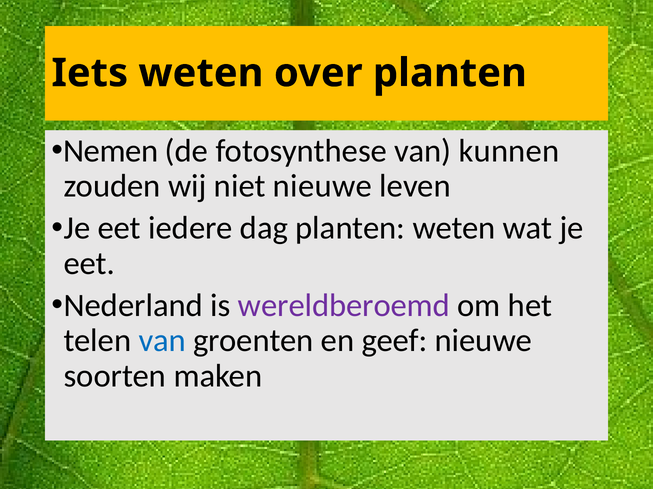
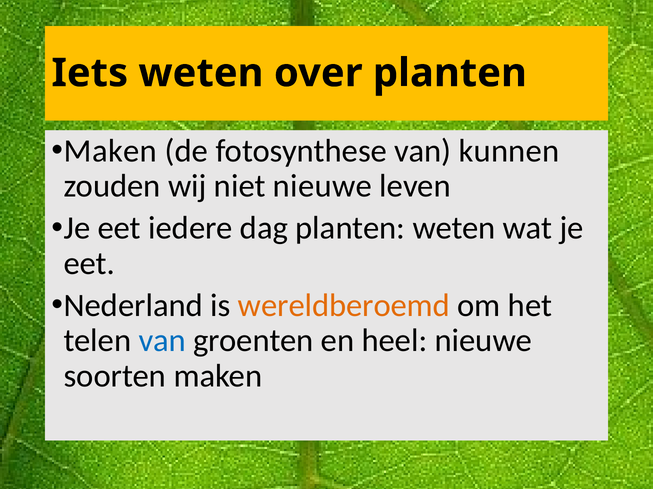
Nemen: Nemen -> Maken (110, 151)
wereldberoemd colour: purple -> orange (344, 306)
geef: geef -> heel (394, 341)
